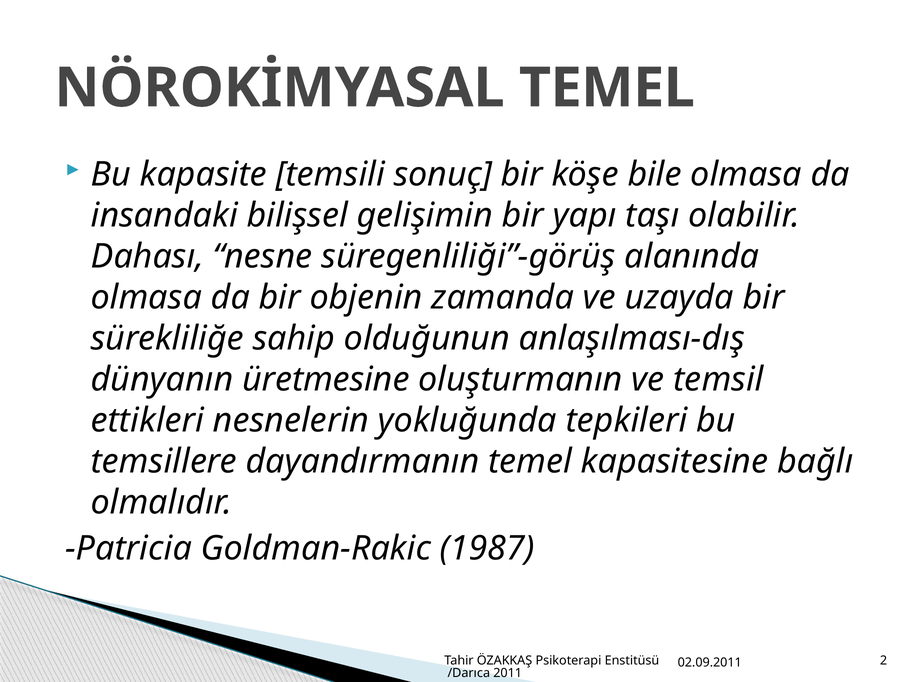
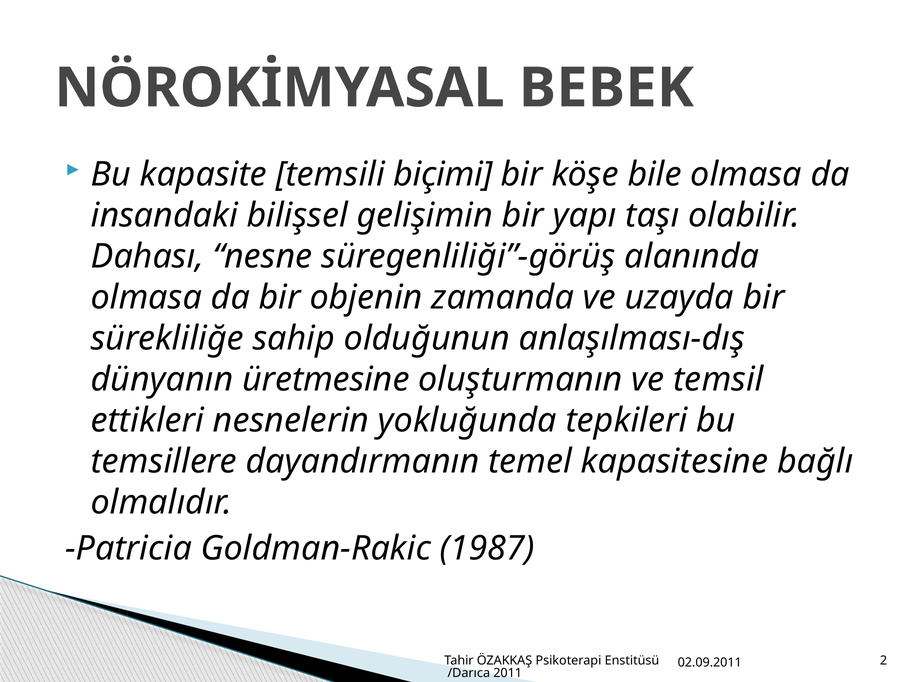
NÖROKİMYASAL TEMEL: TEMEL -> BEBEK (606, 88)
sonuç: sonuç -> biçimi (443, 175)
